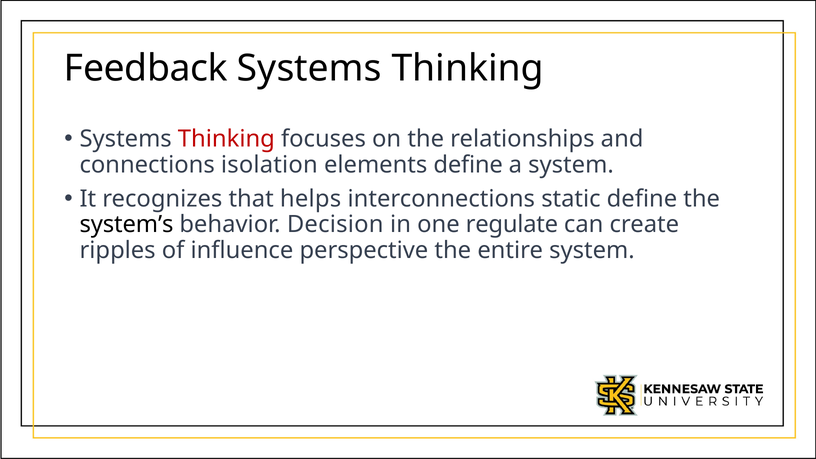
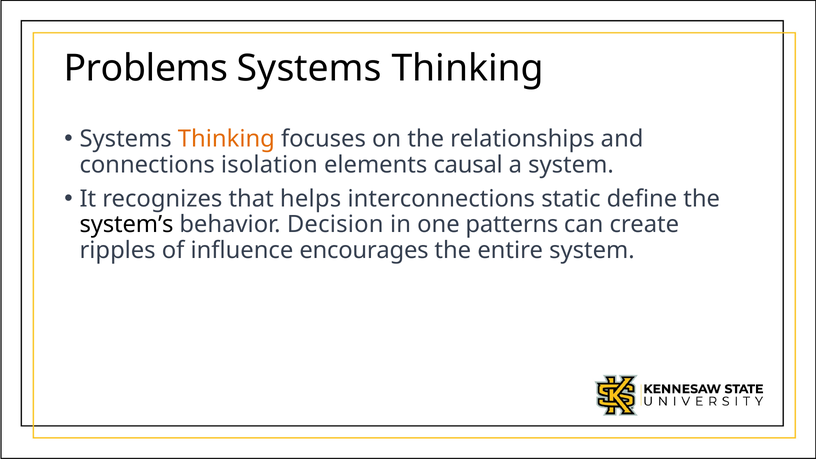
Feedback: Feedback -> Problems (146, 69)
Thinking colour: red -> orange (226, 139)
elements define: define -> causal (468, 165)
regulate: regulate -> patterns (512, 225)
perspective: perspective -> encourages (364, 250)
